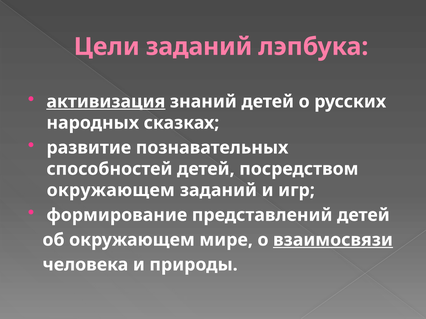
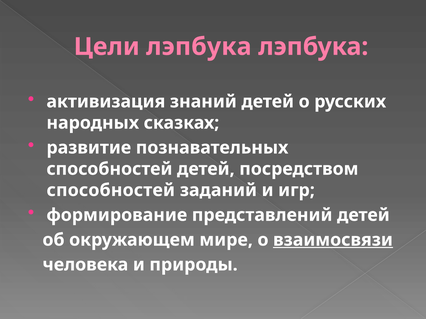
Цели заданий: заданий -> лэпбука (199, 47)
активизация underline: present -> none (106, 102)
окружающем: окружающем -> способностей (111, 190)
